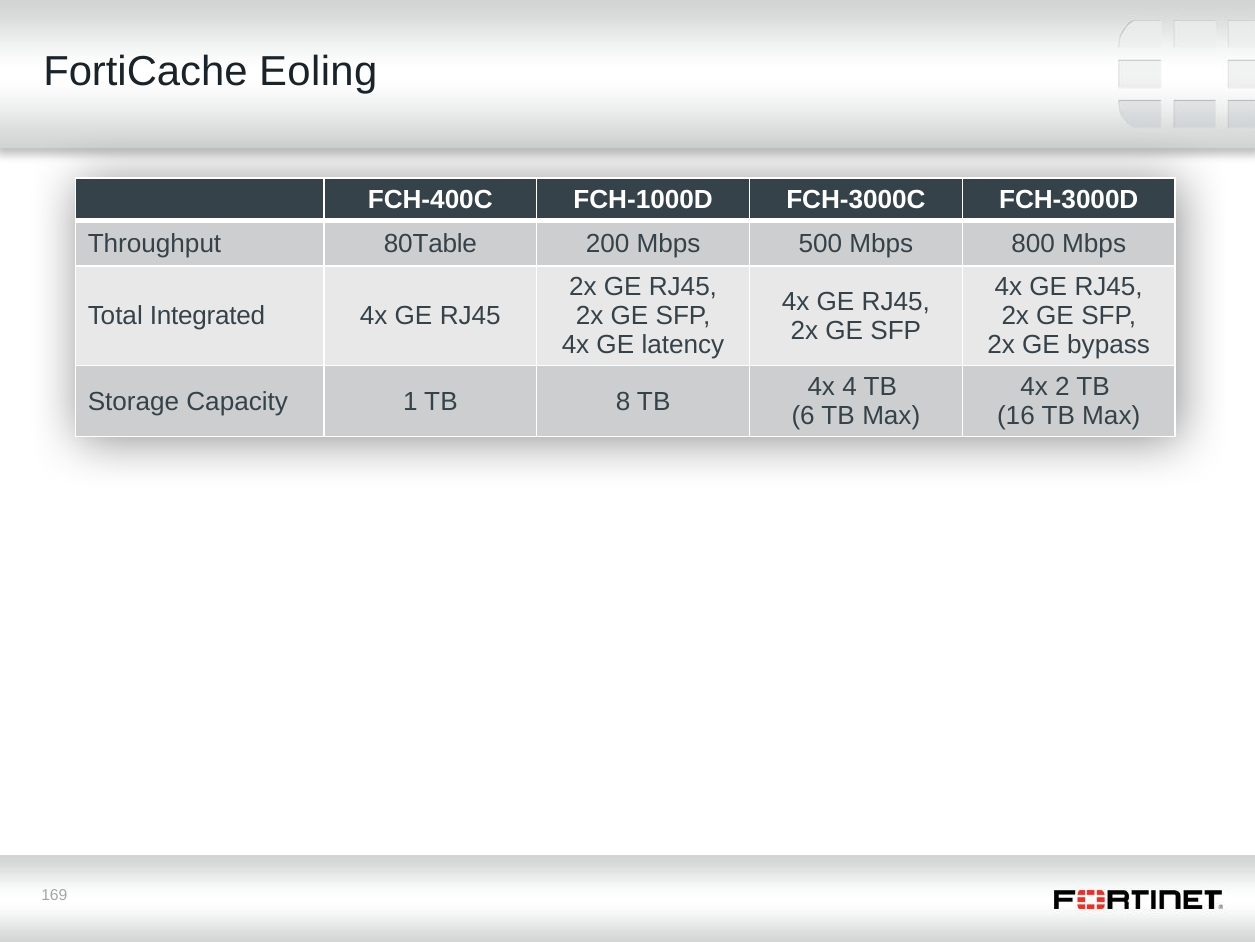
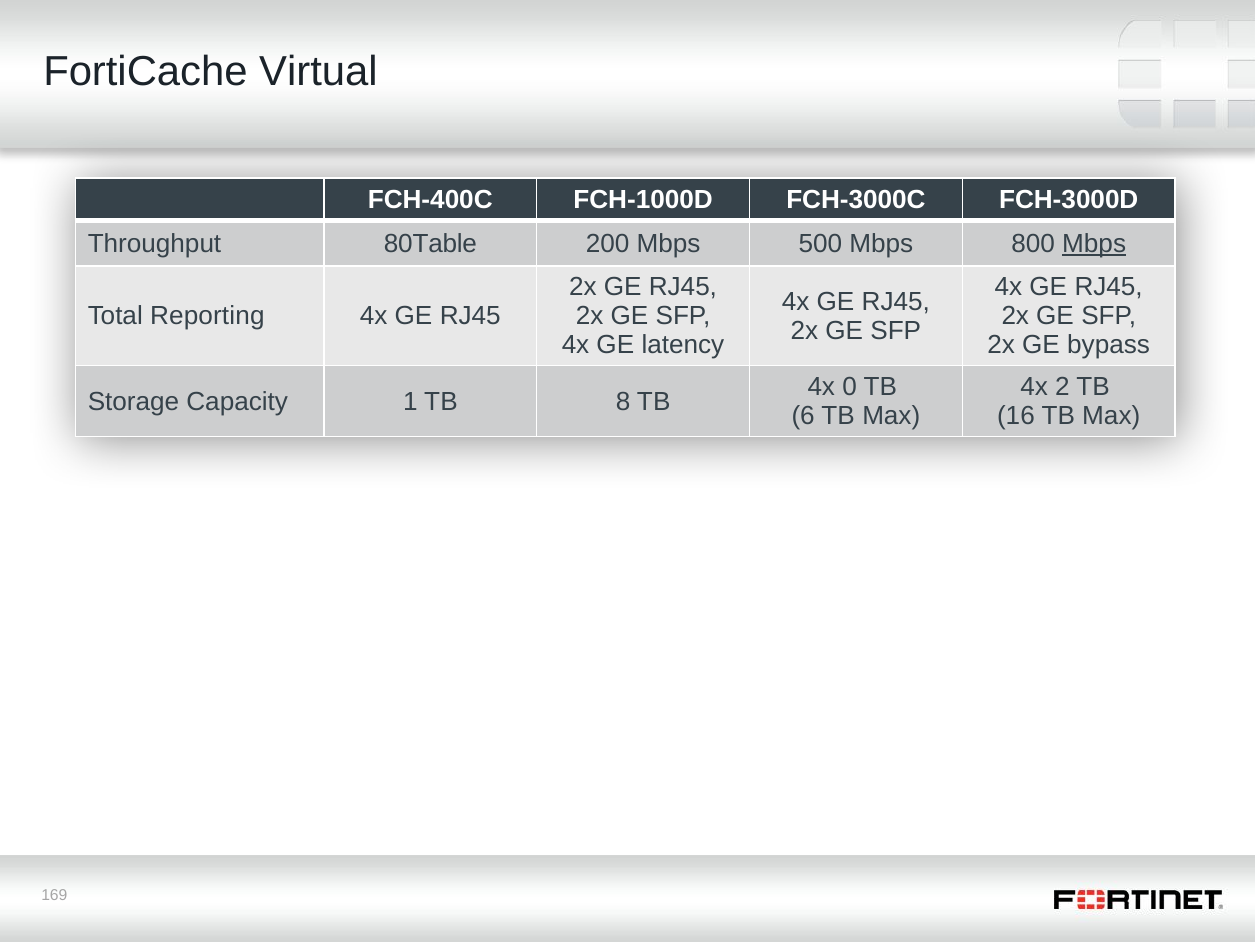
Eoling: Eoling -> Virtual (318, 72)
Mbps underline: none -> present (1094, 244)
Integrated: Integrated -> Reporting (207, 316)
4: 4 -> 0 (850, 387)
